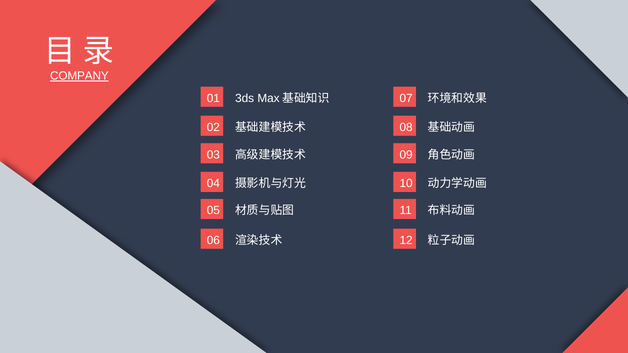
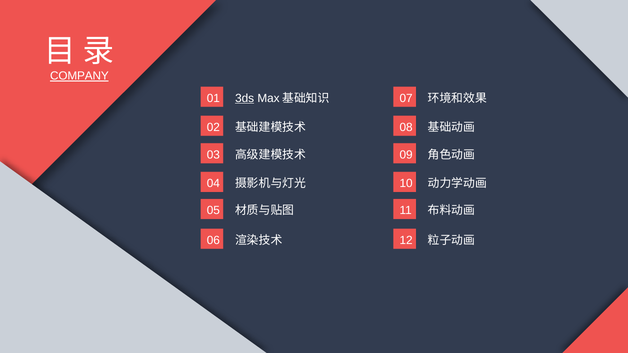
3ds underline: none -> present (245, 98)
